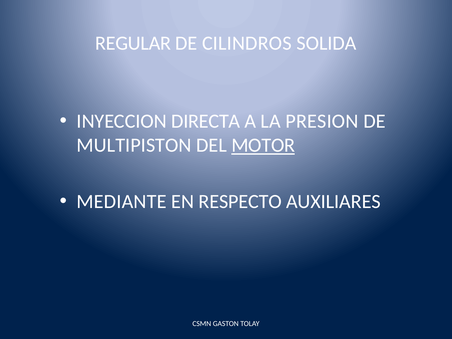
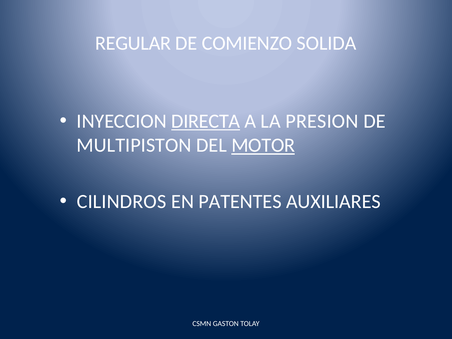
CILINDROS: CILINDROS -> COMIENZO (247, 43)
DIRECTA underline: none -> present (206, 121)
MEDIANTE: MEDIANTE -> CILINDROS (122, 202)
RESPECTO: RESPECTO -> PATENTES (240, 202)
